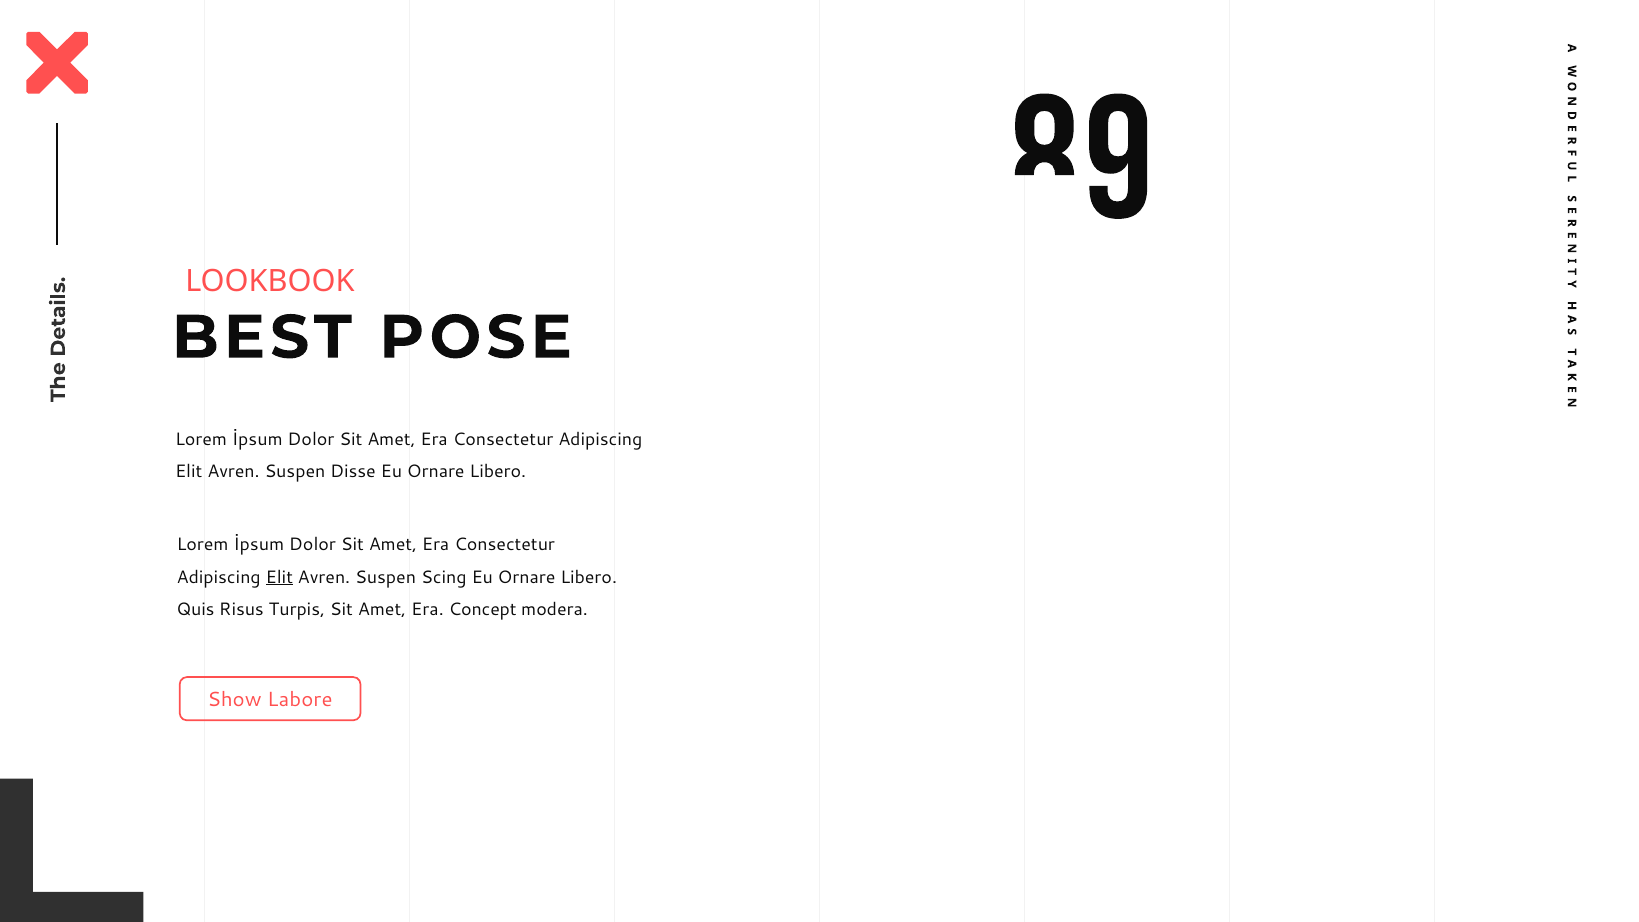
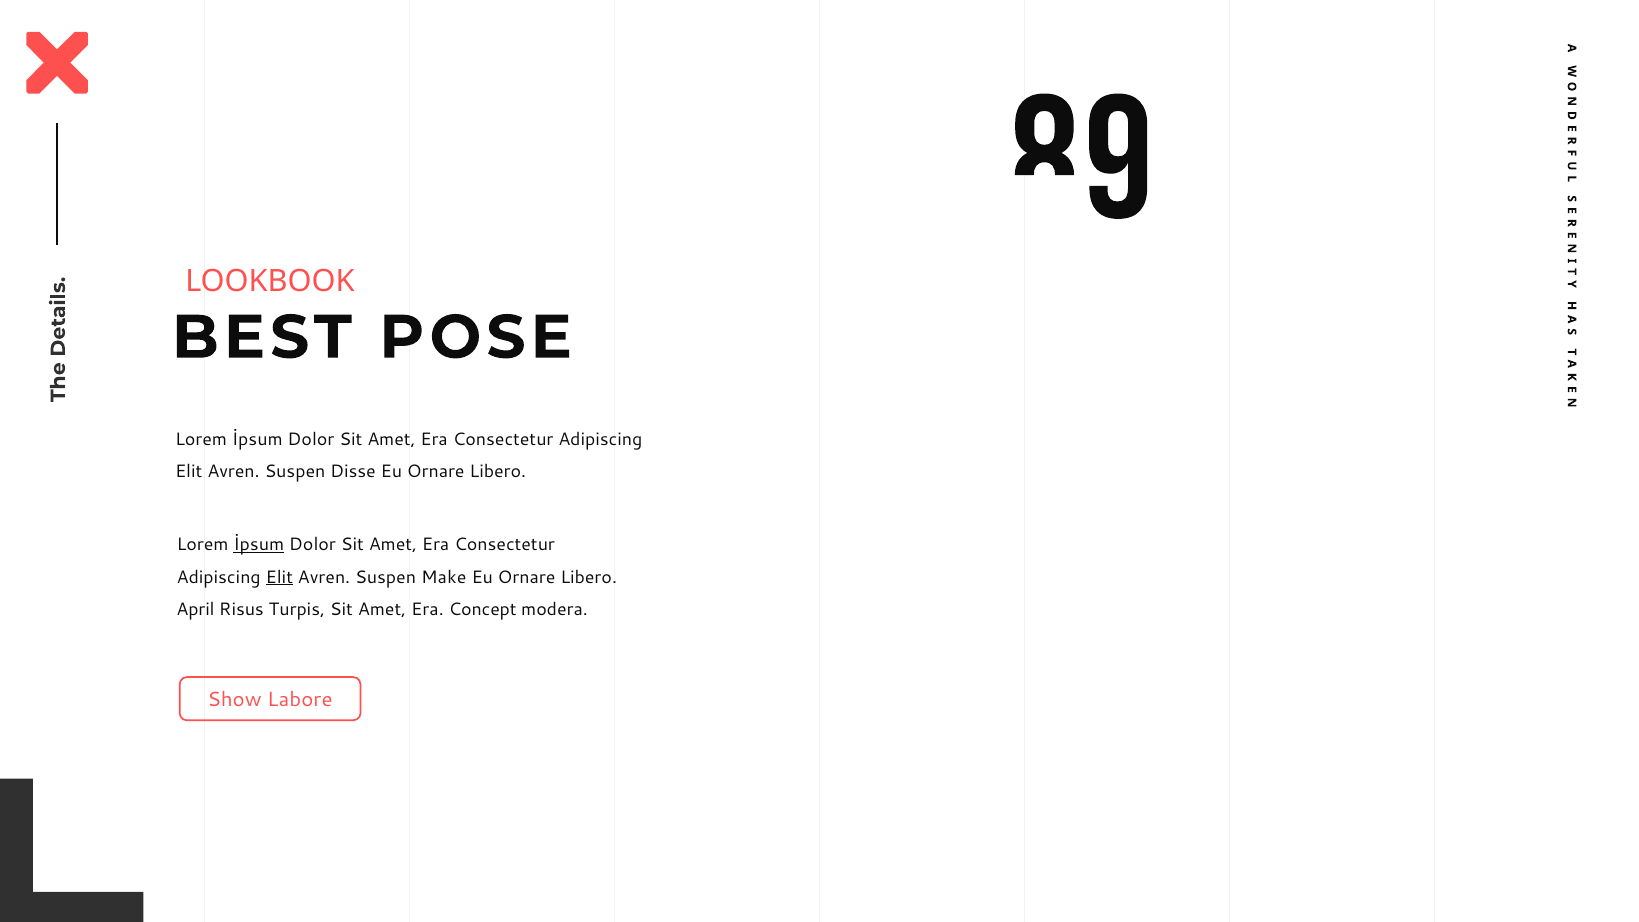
İpsum underline: none -> present (259, 545)
Scing: Scing -> Make (444, 577)
Quis: Quis -> April (196, 609)
